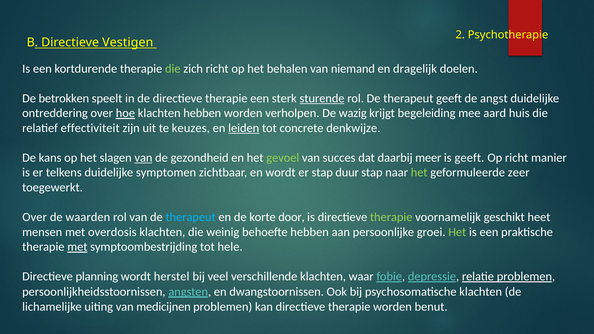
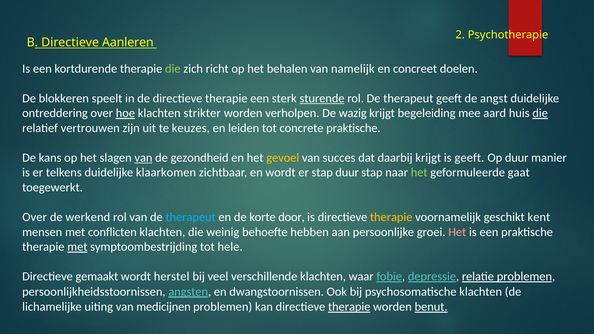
Vestigen: Vestigen -> Aanleren (128, 42)
niemand: niemand -> namelijk (353, 69)
dragelijk: dragelijk -> concreet (415, 69)
betrokken: betrokken -> blokkeren (64, 98)
klachten hebben: hebben -> strikter (202, 113)
die underline: none -> present (540, 113)
effectiviteit: effectiviteit -> vertrouwen (90, 128)
leiden underline: present -> none (244, 128)
concrete denkwijze: denkwijze -> praktische (353, 128)
gevoel colour: light green -> yellow (283, 158)
daarbij meer: meer -> krijgt (428, 158)
Op richt: richt -> duur (517, 158)
symptomen: symptomen -> klaarkomen (166, 173)
zeer: zeer -> gaat (519, 173)
waarden: waarden -> werkend (88, 217)
therapie colour: light green -> yellow (391, 217)
heet: heet -> kent (539, 217)
overdosis: overdosis -> conflicten (112, 232)
Het colour: light green -> pink (457, 232)
planning: planning -> gemaakt (97, 277)
therapie underline: none -> present (349, 307)
benut underline: none -> present (431, 307)
